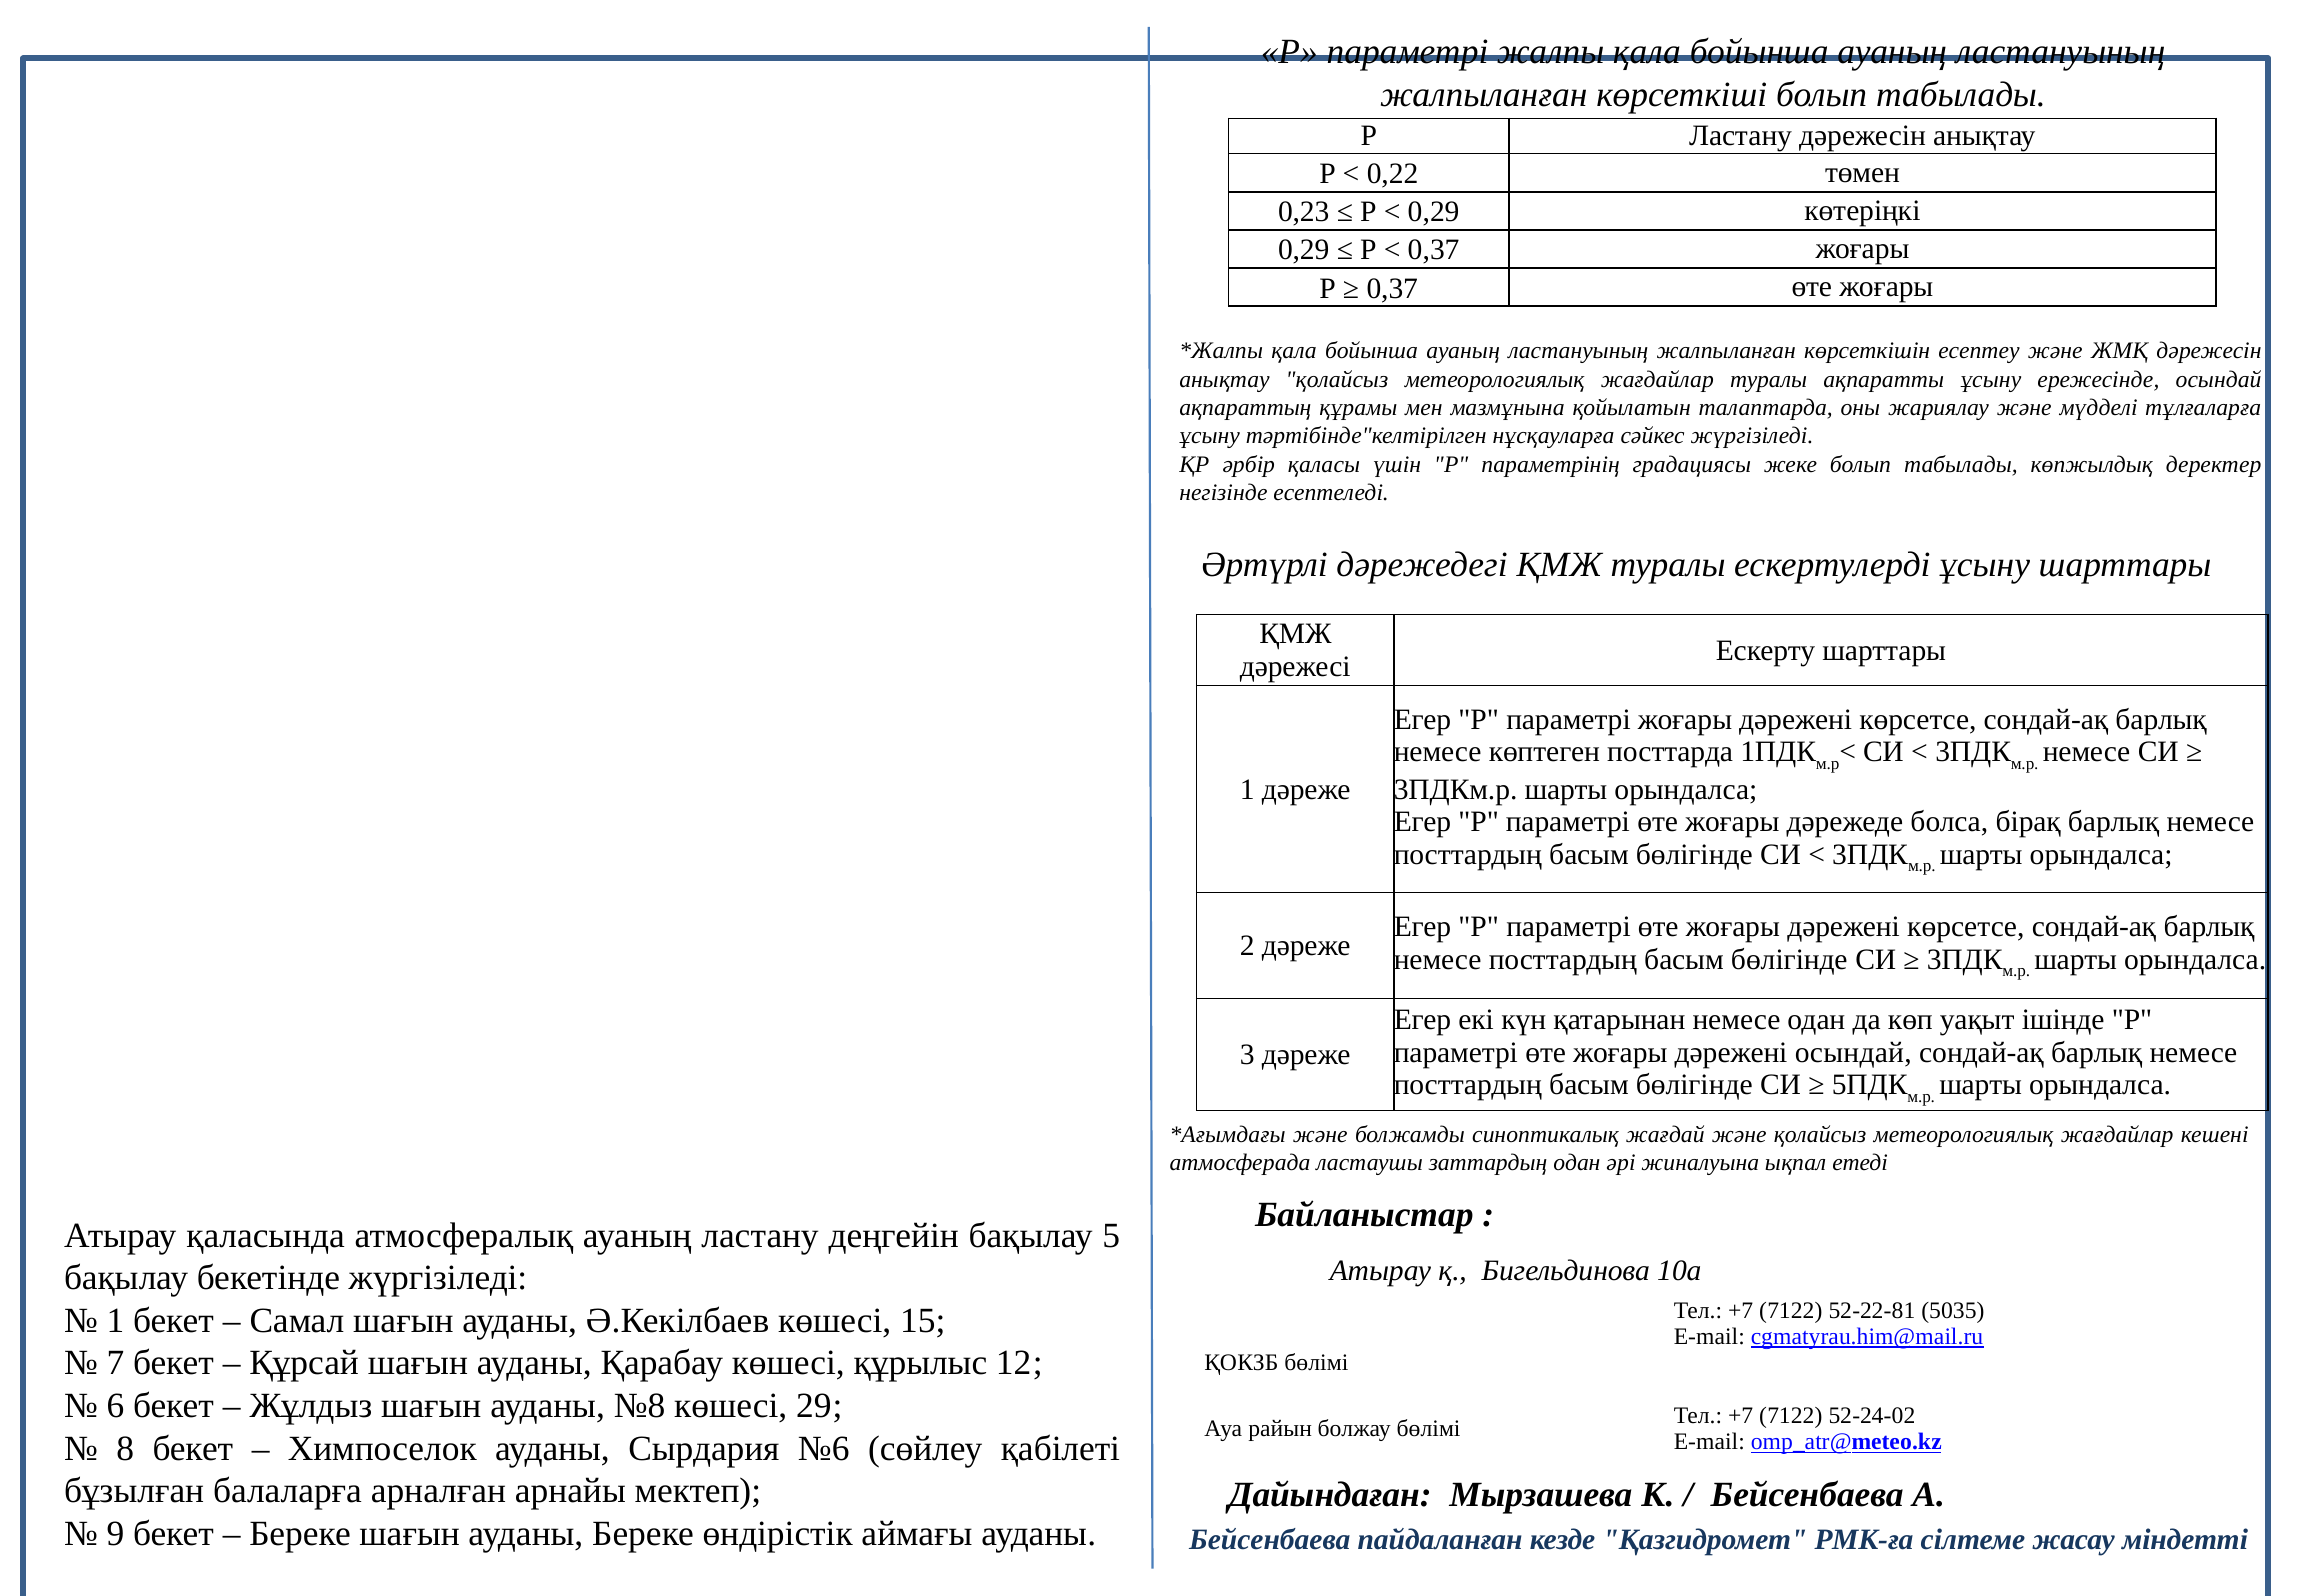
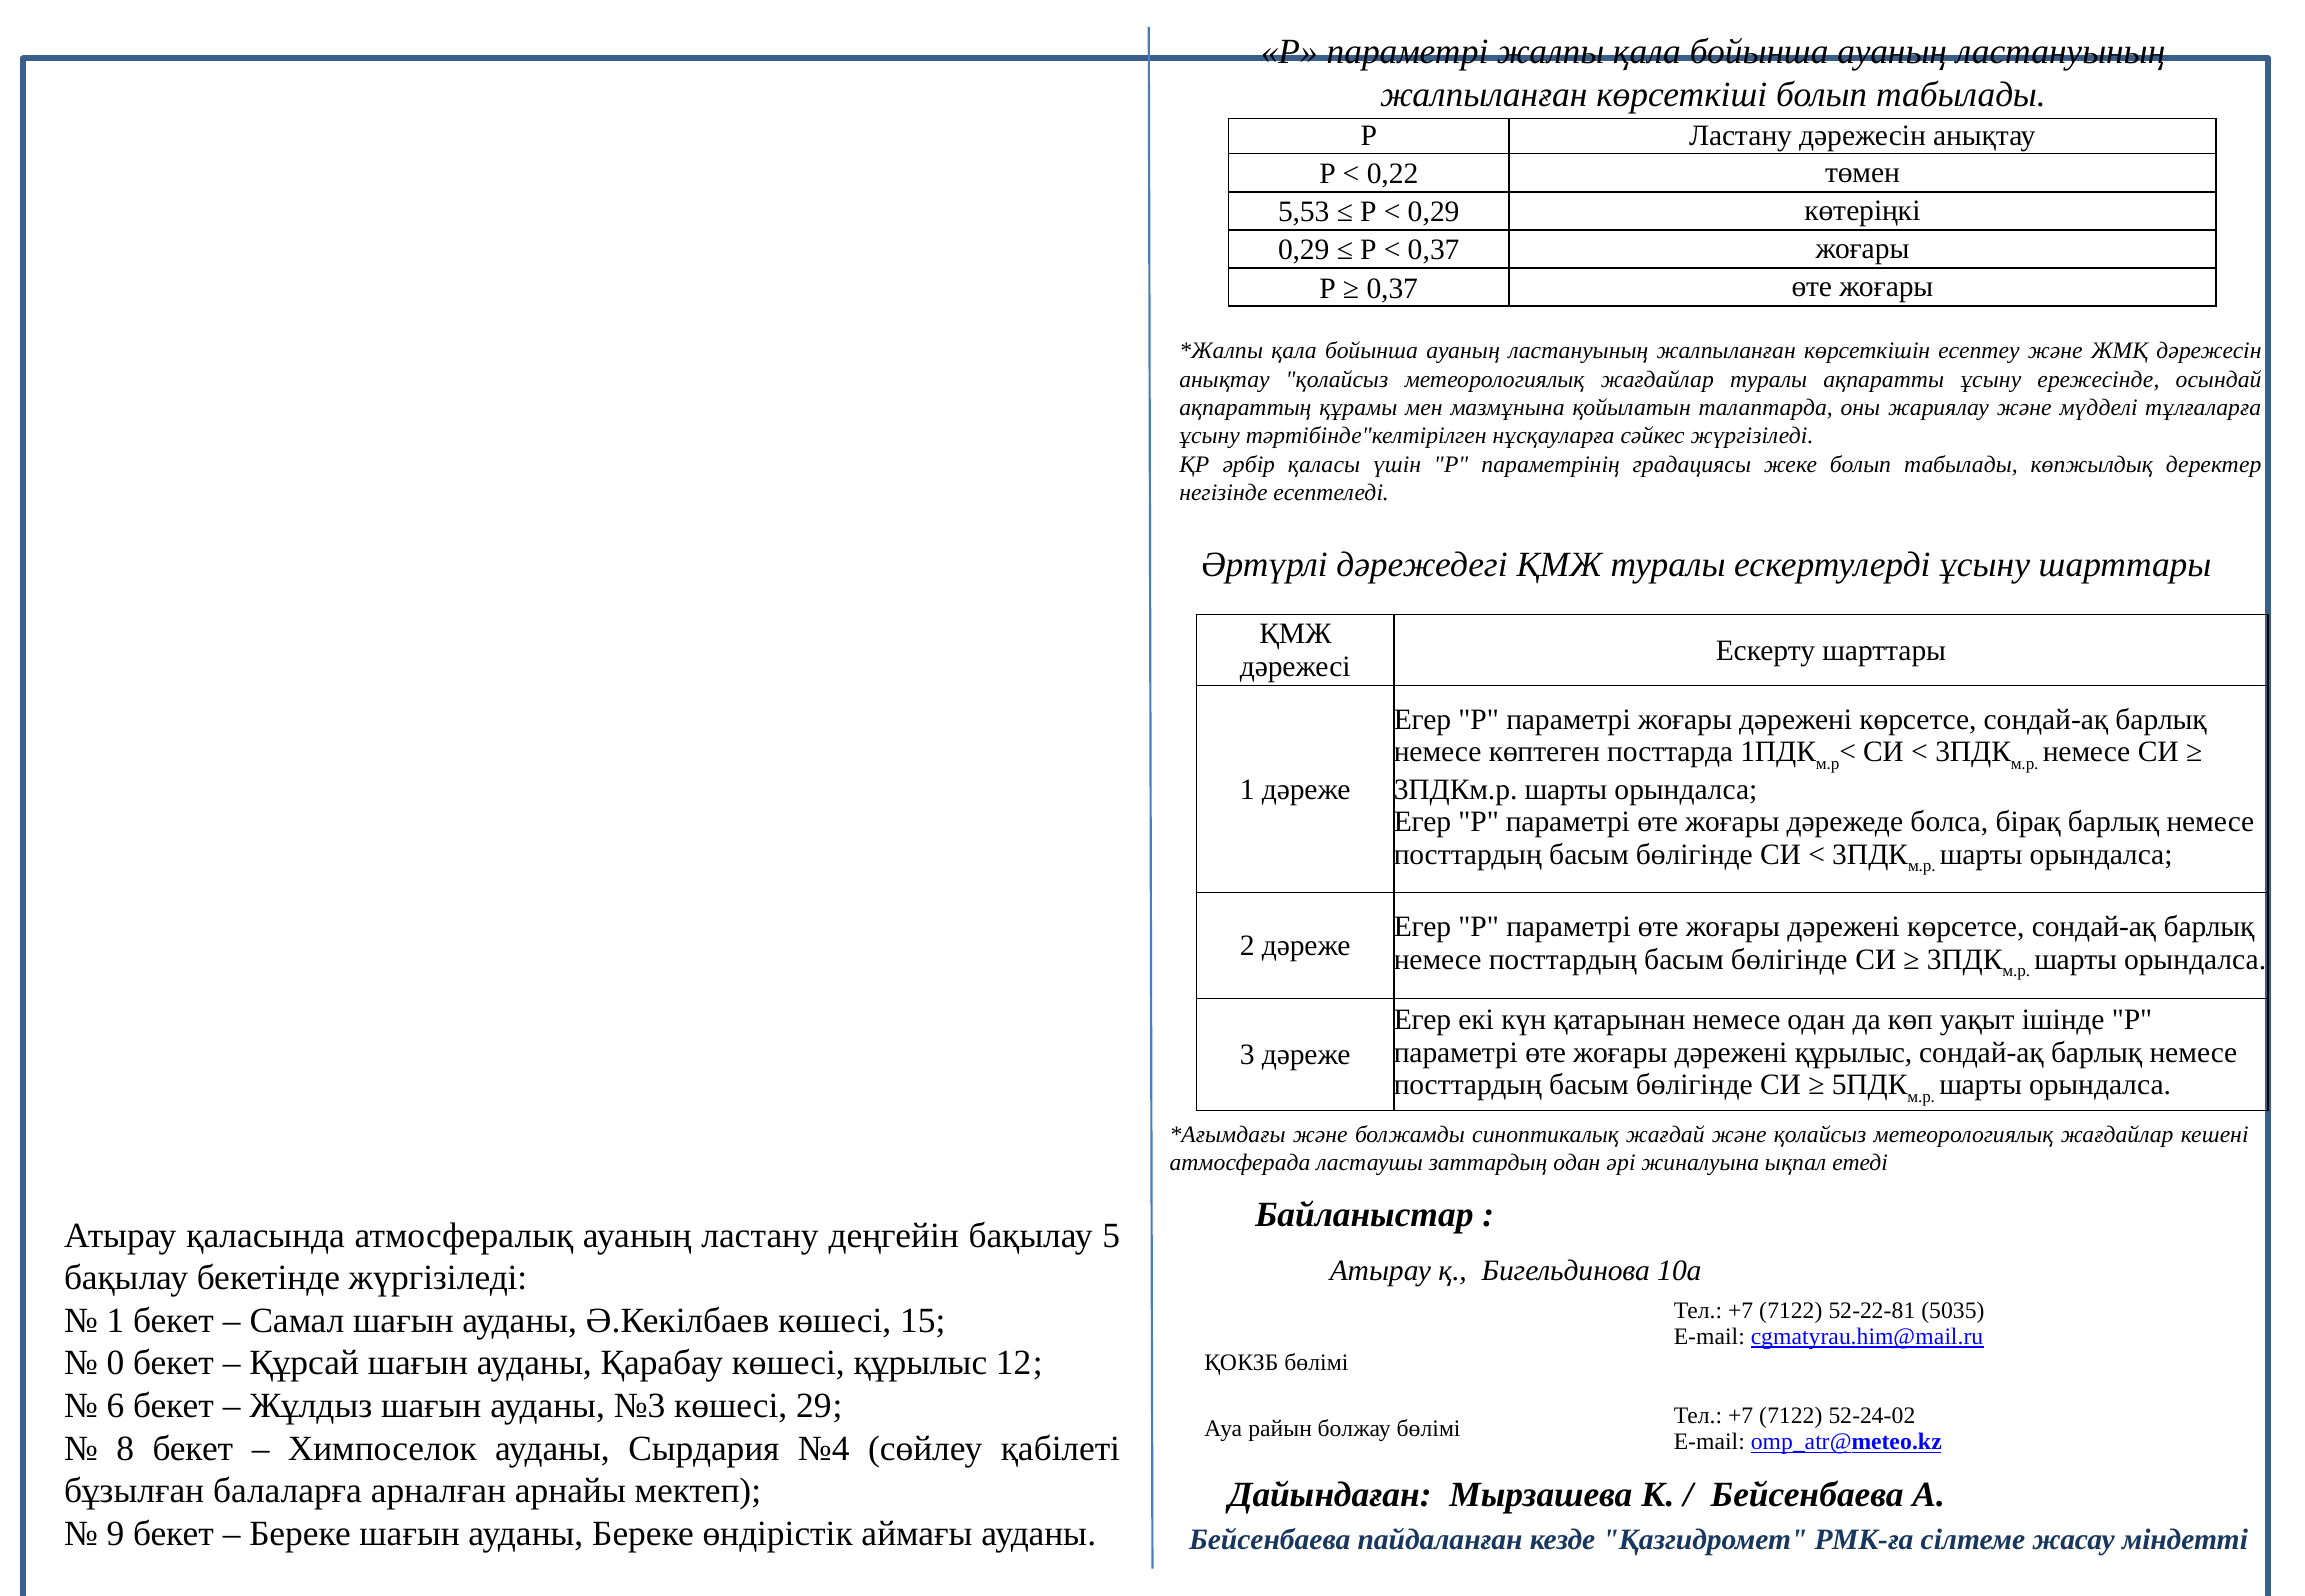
0,23: 0,23 -> 5,53 (1304, 212)
дәрежені осындай: осындай -> құрылыс (1854, 1052)
7: 7 -> 0 (115, 1363)
№8: №8 -> №3 (640, 1406)
№6: №6 -> №4 (824, 1448)
